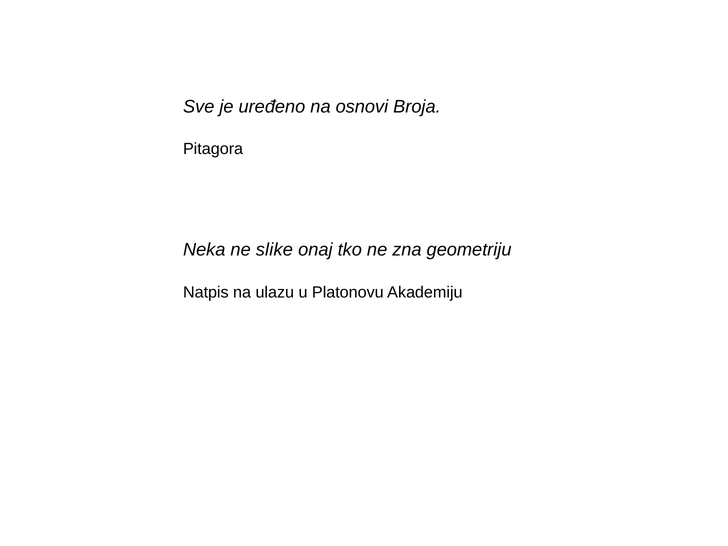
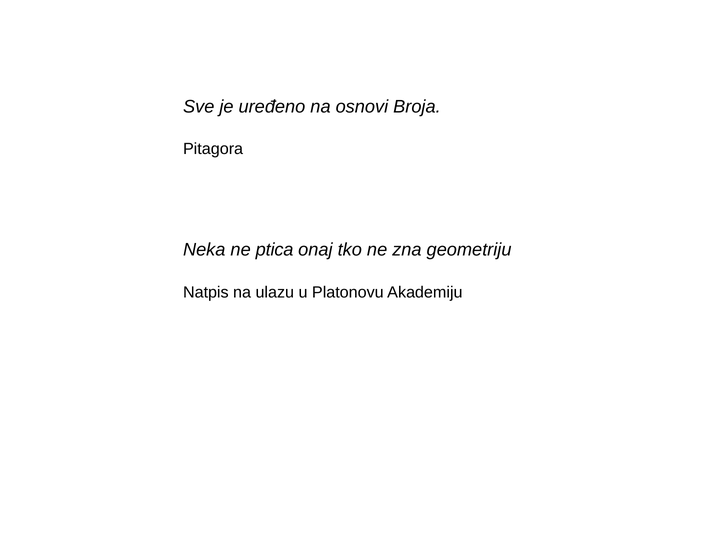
slike: slike -> ptica (275, 250)
